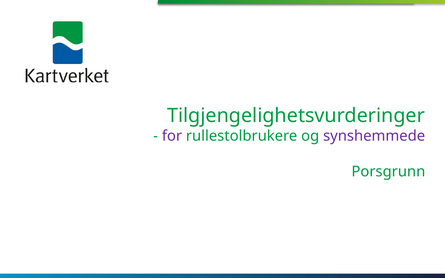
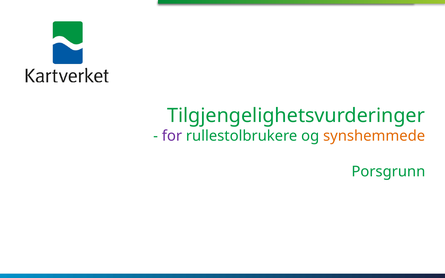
synshemmede colour: purple -> orange (374, 136)
